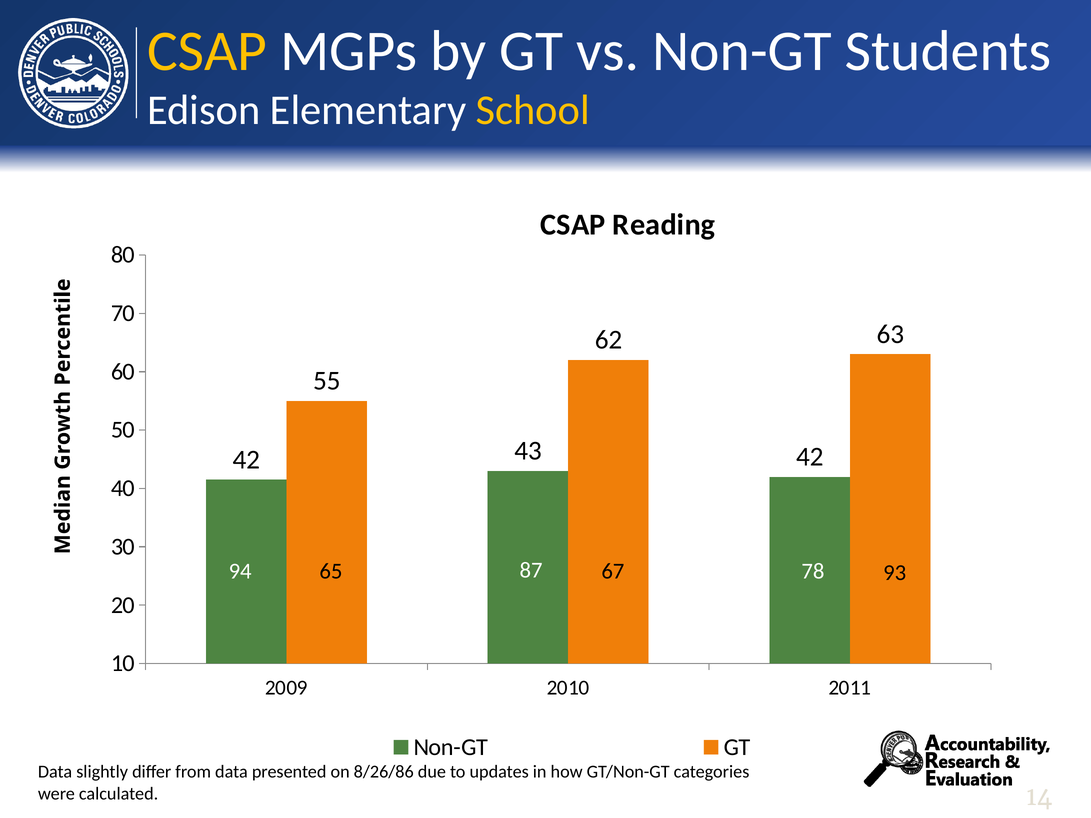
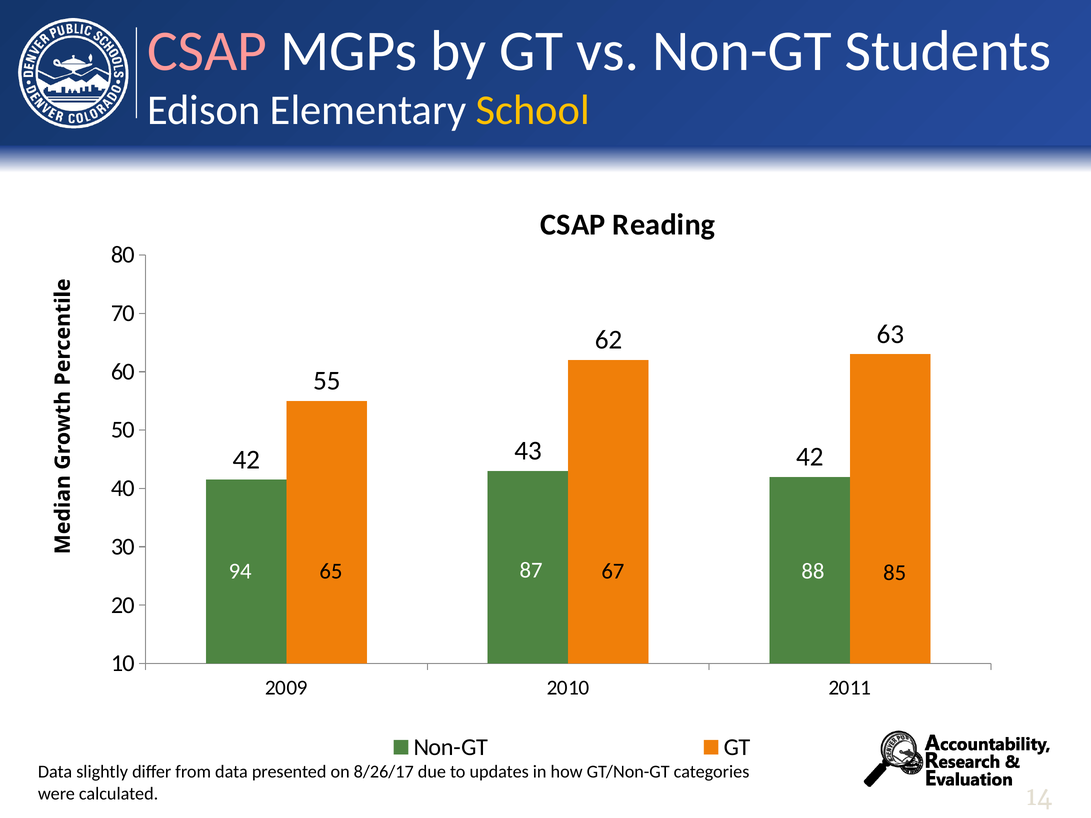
CSAP colour: yellow -> pink (207, 51)
78: 78 -> 88 (813, 571)
93: 93 -> 85 (895, 573)
8/26/86: 8/26/86 -> 8/26/17 (384, 772)
